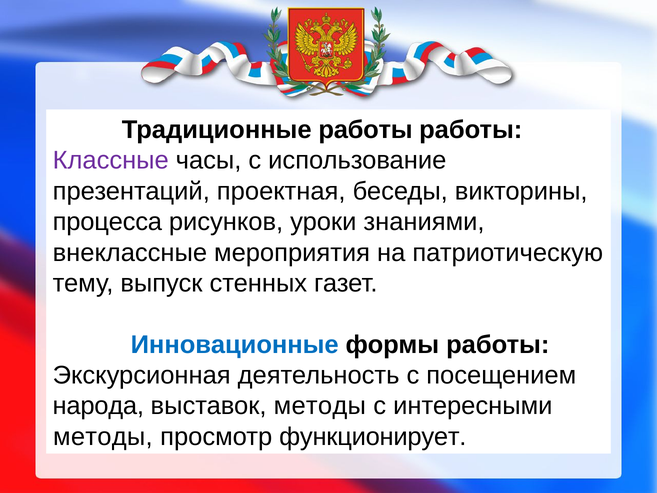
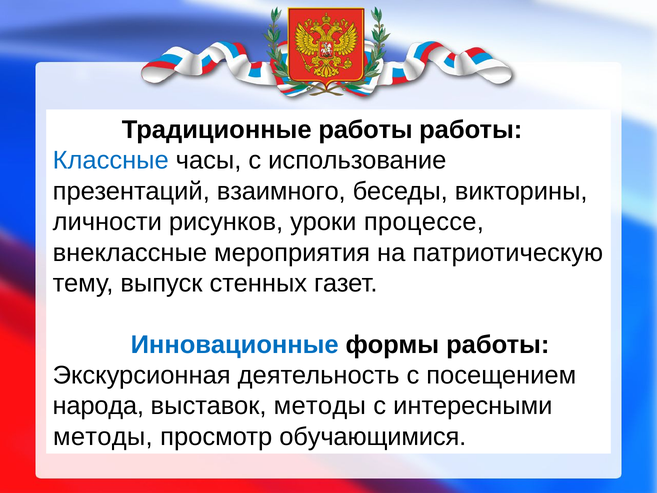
Классные colour: purple -> blue (111, 160)
проектная: проектная -> взаимного (281, 191)
процесса: процесса -> личности (107, 222)
знаниями: знаниями -> процессе (424, 222)
функционирует: функционирует -> обучающимися (373, 437)
